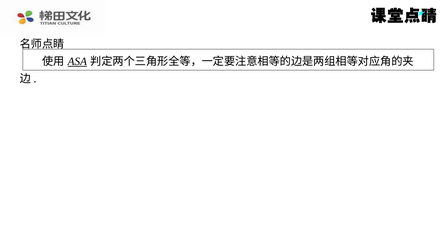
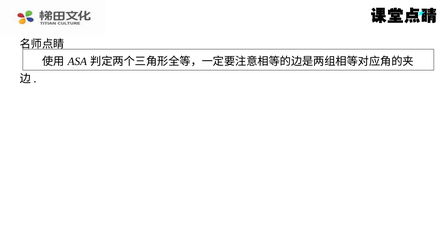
ASA underline: present -> none (77, 62)
